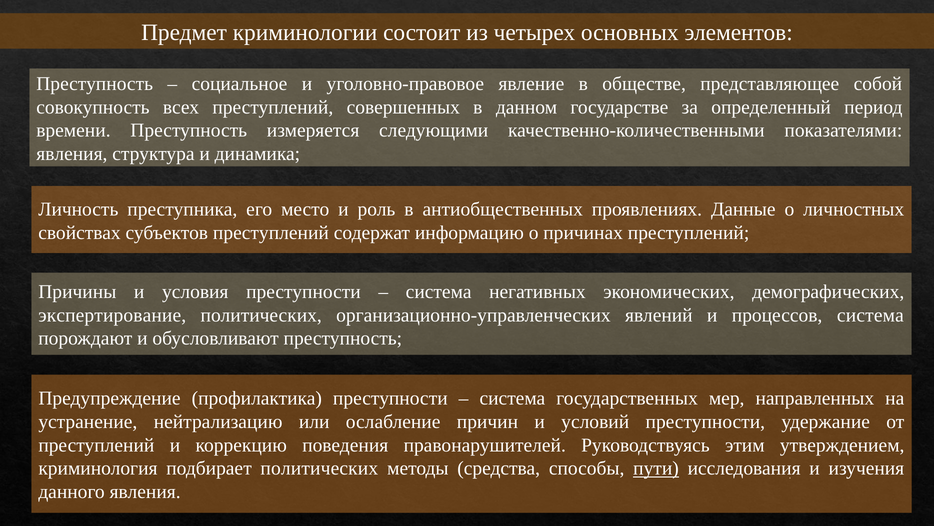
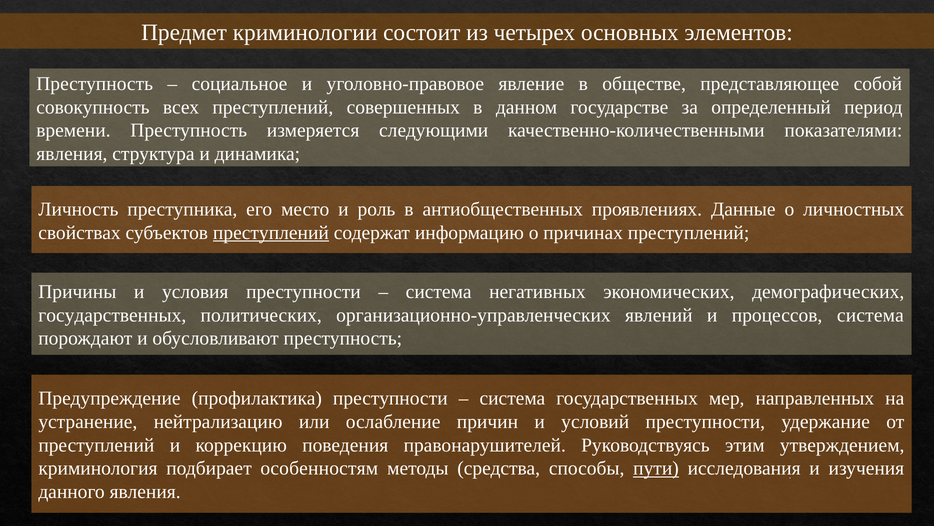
преступлений underline: none -> present (271, 232)
экспертирование: экспертирование -> государственных (112, 315)
подбирает политических: политических -> особенностям (319, 468)
